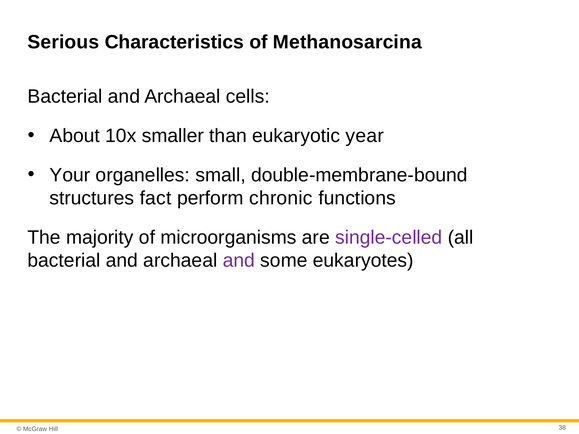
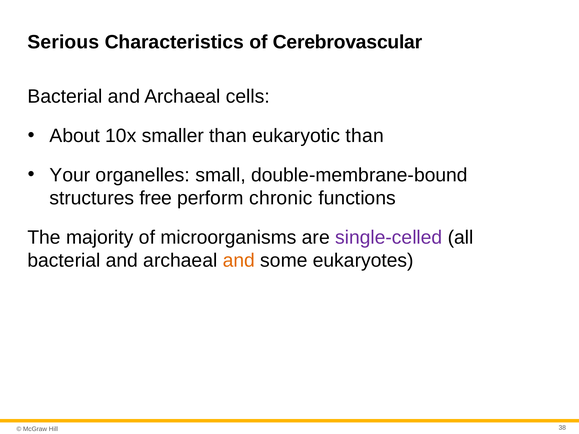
Methanosarcina: Methanosarcina -> Cerebrovascular (348, 42)
eukaryotic year: year -> than (365, 136)
fact: fact -> free (156, 198)
and colour: purple -> orange (239, 261)
